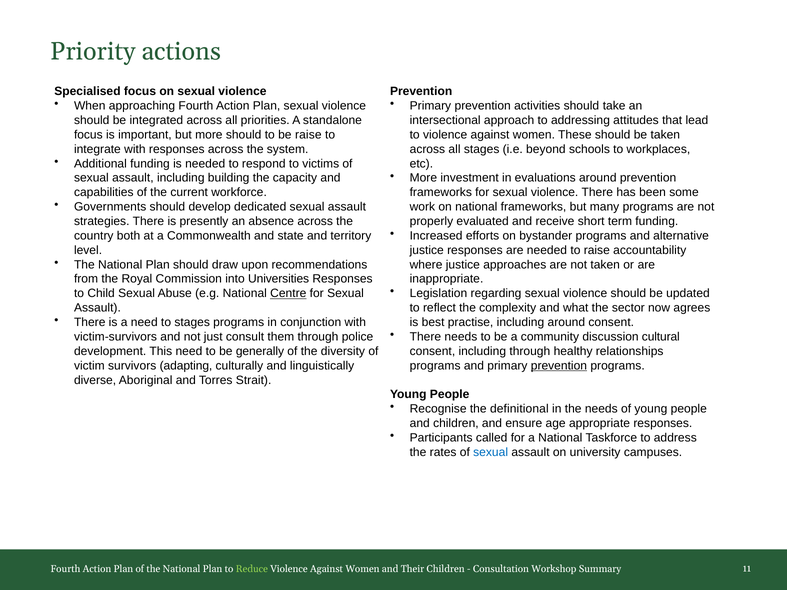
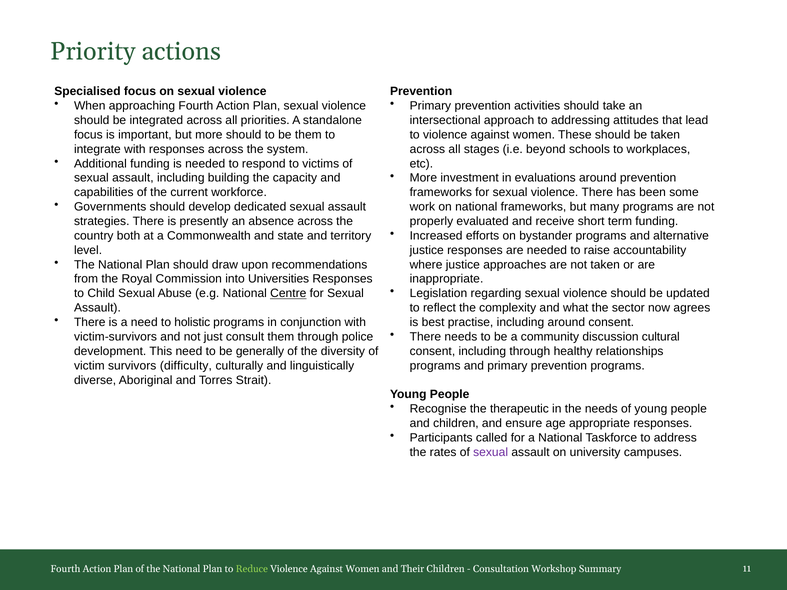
be raise: raise -> them (308, 135)
to stages: stages -> holistic (192, 322)
adapting: adapting -> difficulty (186, 366)
prevention underline: present -> none (559, 366)
definitional: definitional -> therapeutic (519, 409)
sexual colour: blue -> purple (491, 452)
